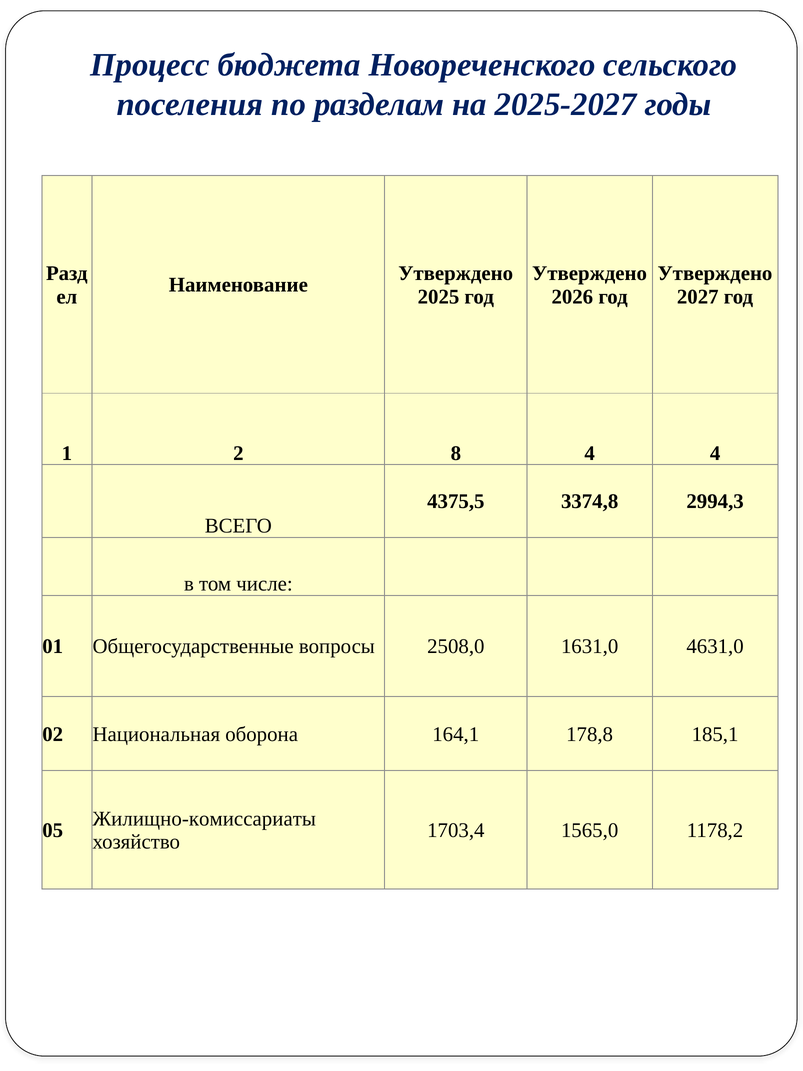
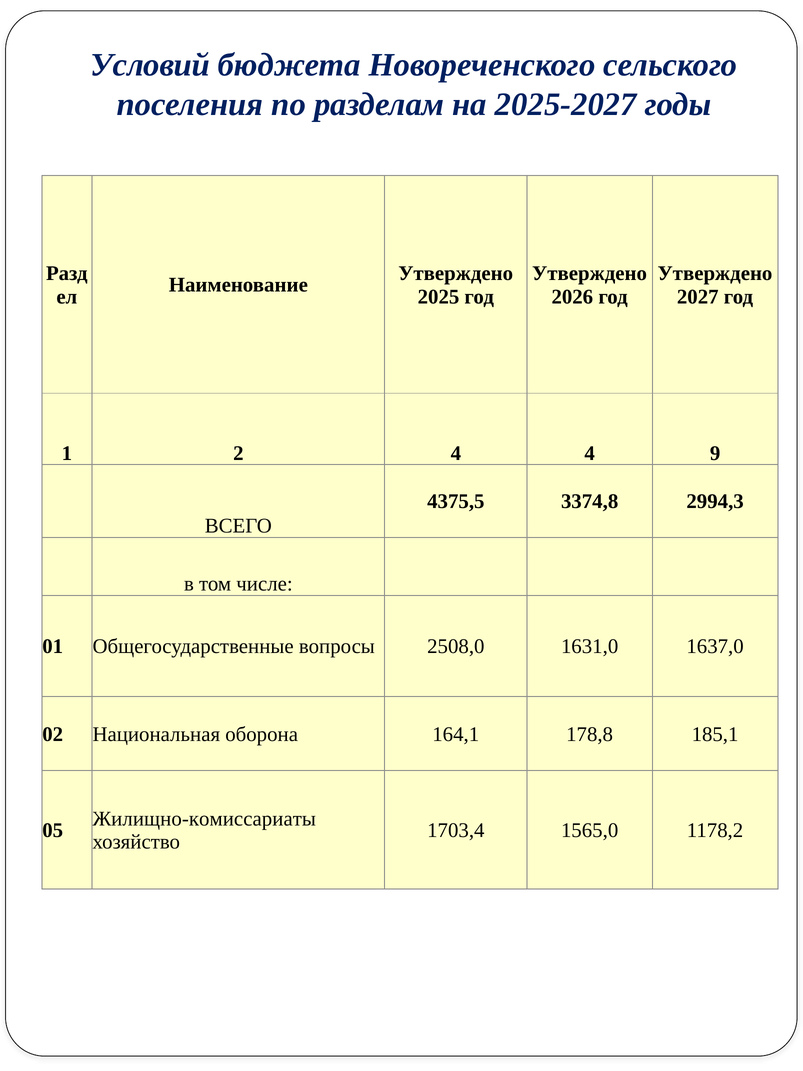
Процесс: Процесс -> Условий (150, 65)
2 8: 8 -> 4 (456, 453)
4 4: 4 -> 9 (715, 453)
4631,0: 4631,0 -> 1637,0 (715, 646)
